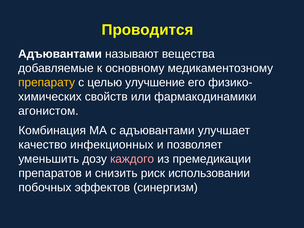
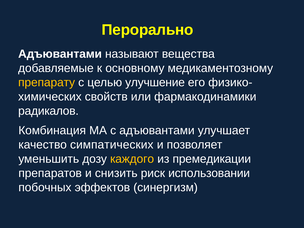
Проводится: Проводится -> Перорально (148, 30)
агонистом: агонистом -> радикалов (48, 111)
инфекционных: инфекционных -> симпатических (112, 145)
каждого colour: pink -> yellow (132, 159)
